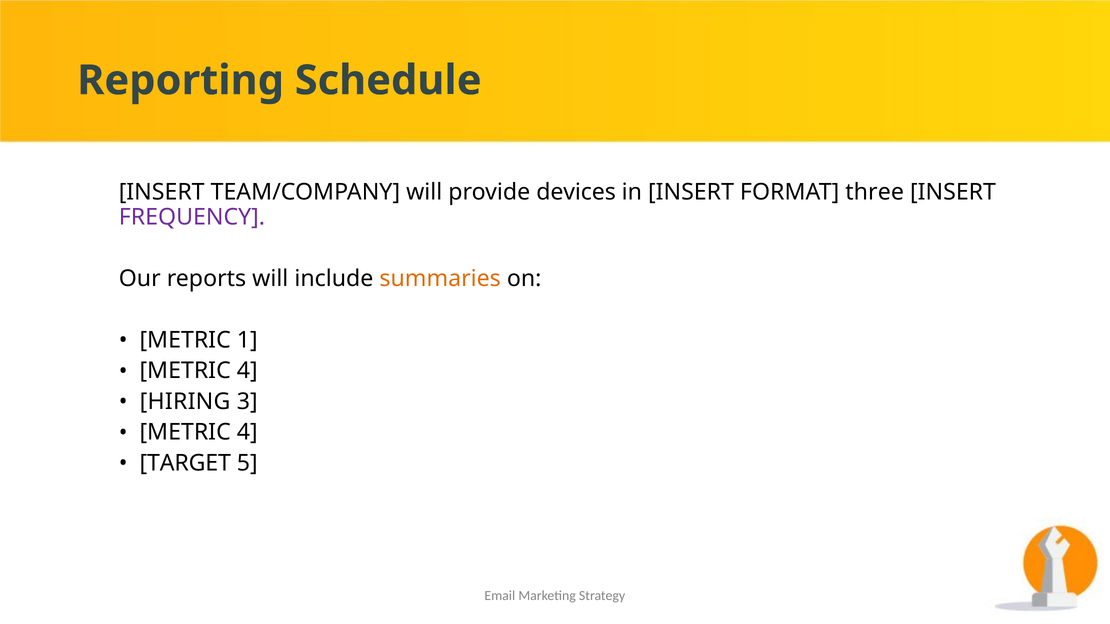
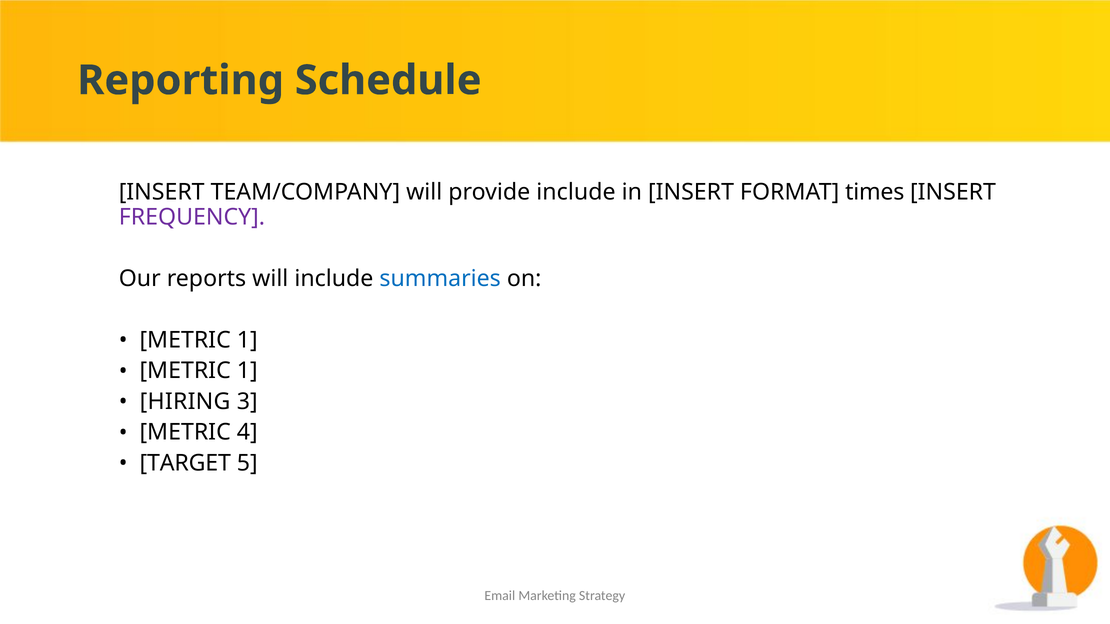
provide devices: devices -> include (576, 192)
three: three -> times (875, 192)
summaries colour: orange -> blue (440, 279)
4: 4 -> 1 (247, 371)
